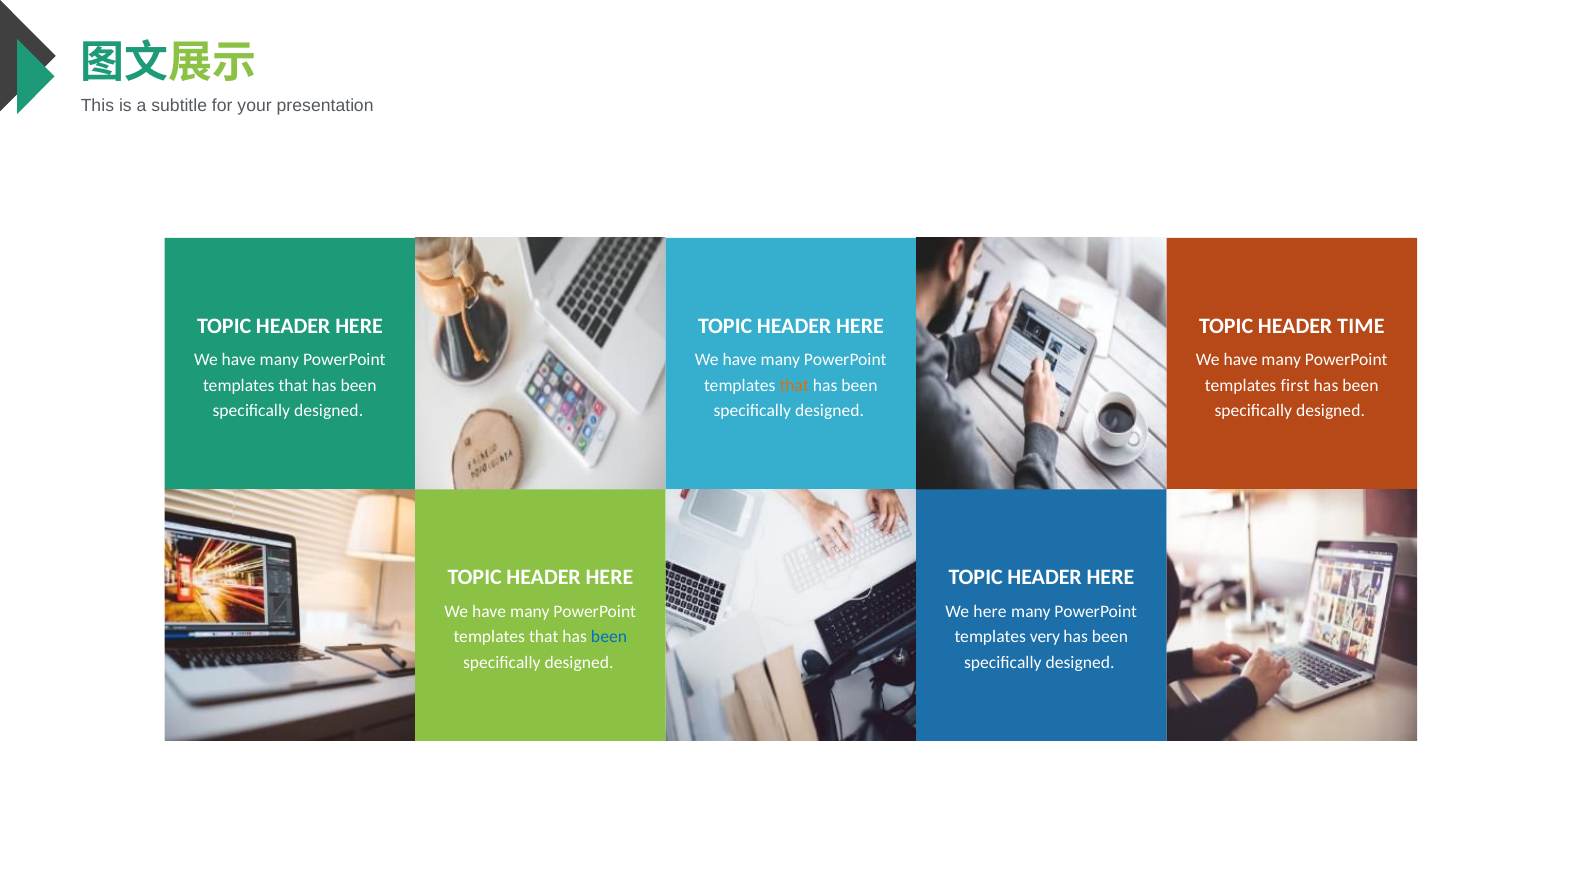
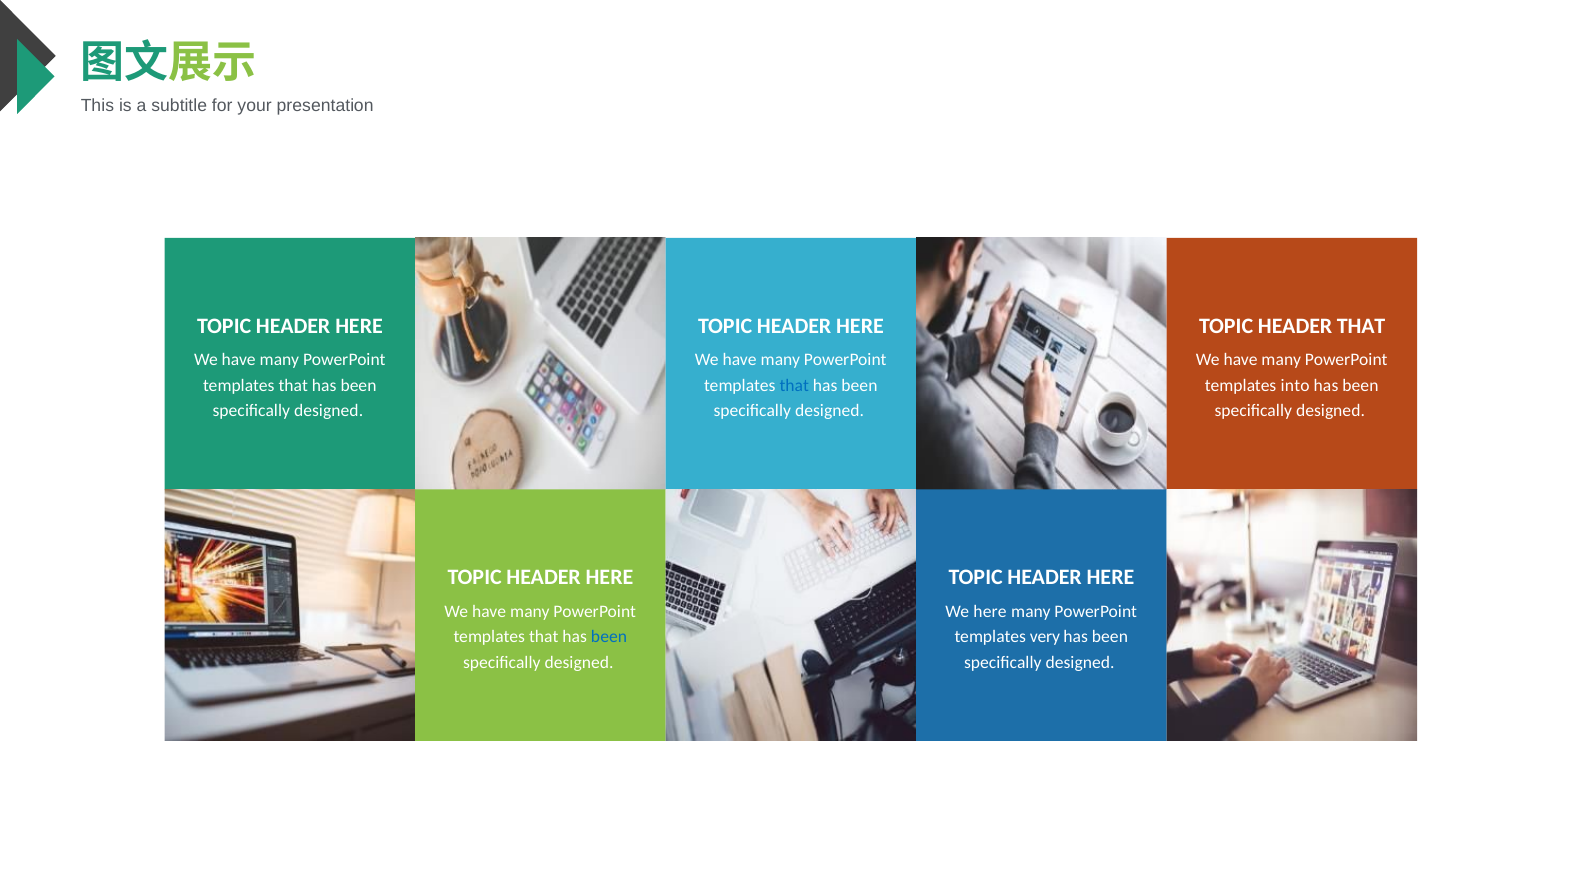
HEADER TIME: TIME -> THAT (1361, 326)
that colour: orange -> blue (794, 385)
first: first -> into (1295, 385)
